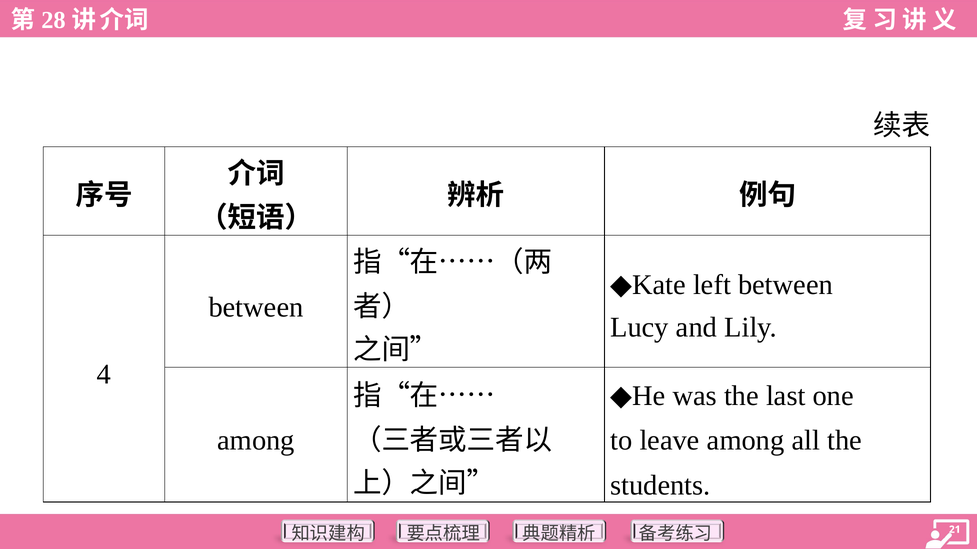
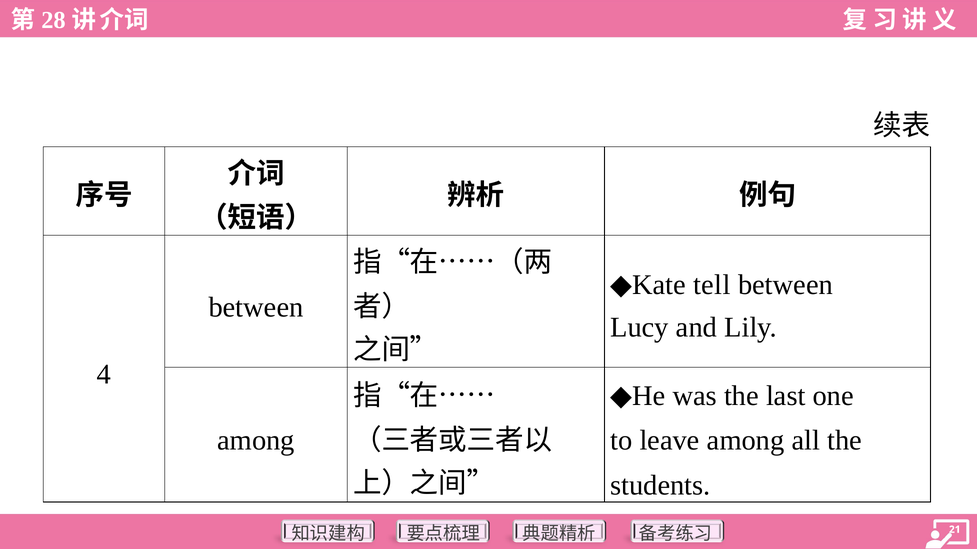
left: left -> tell (712, 285)
